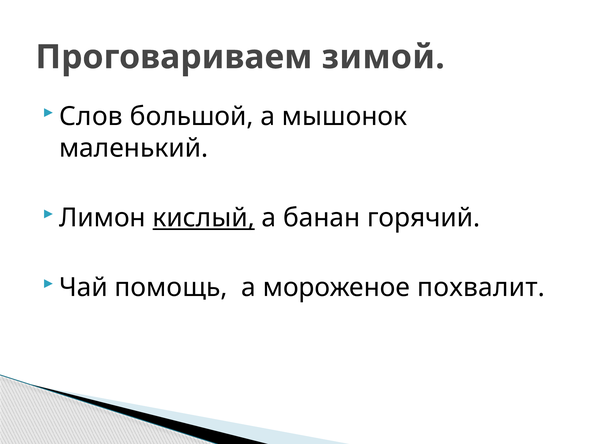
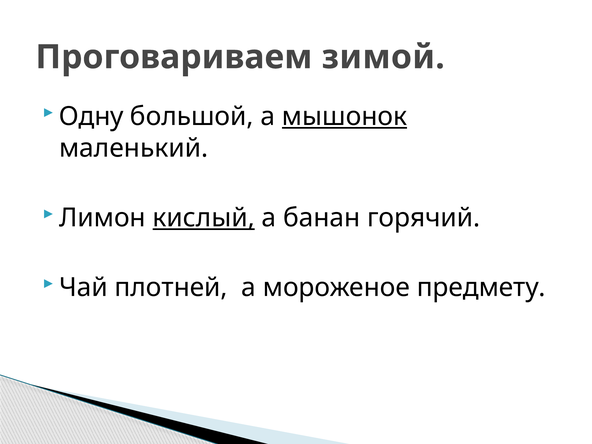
Слов: Слов -> Одну (91, 116)
мышонок underline: none -> present (345, 116)
помощь: помощь -> плотней (171, 288)
похвалит: похвалит -> предмету (481, 288)
